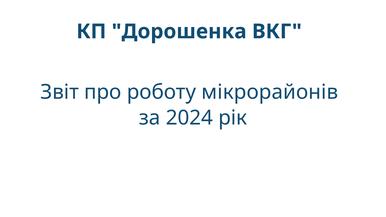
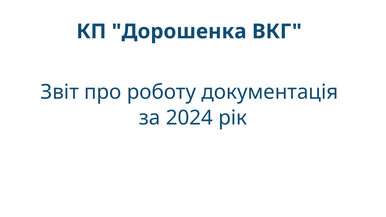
мікрорайонів: мікрорайонів -> документація (270, 92)
